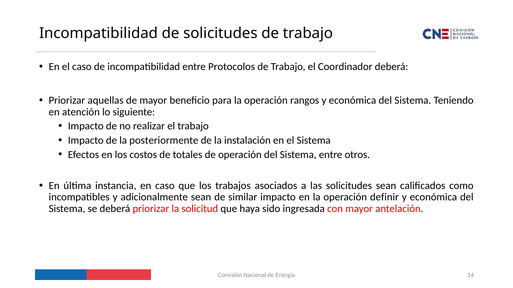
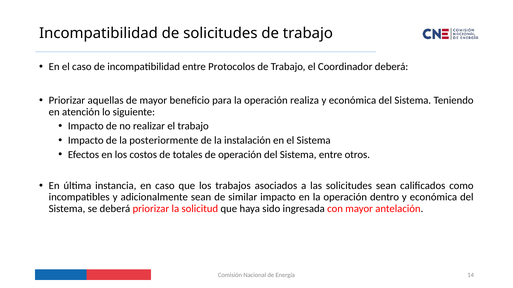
rangos: rangos -> realiza (305, 101)
definir: definir -> dentro (385, 198)
